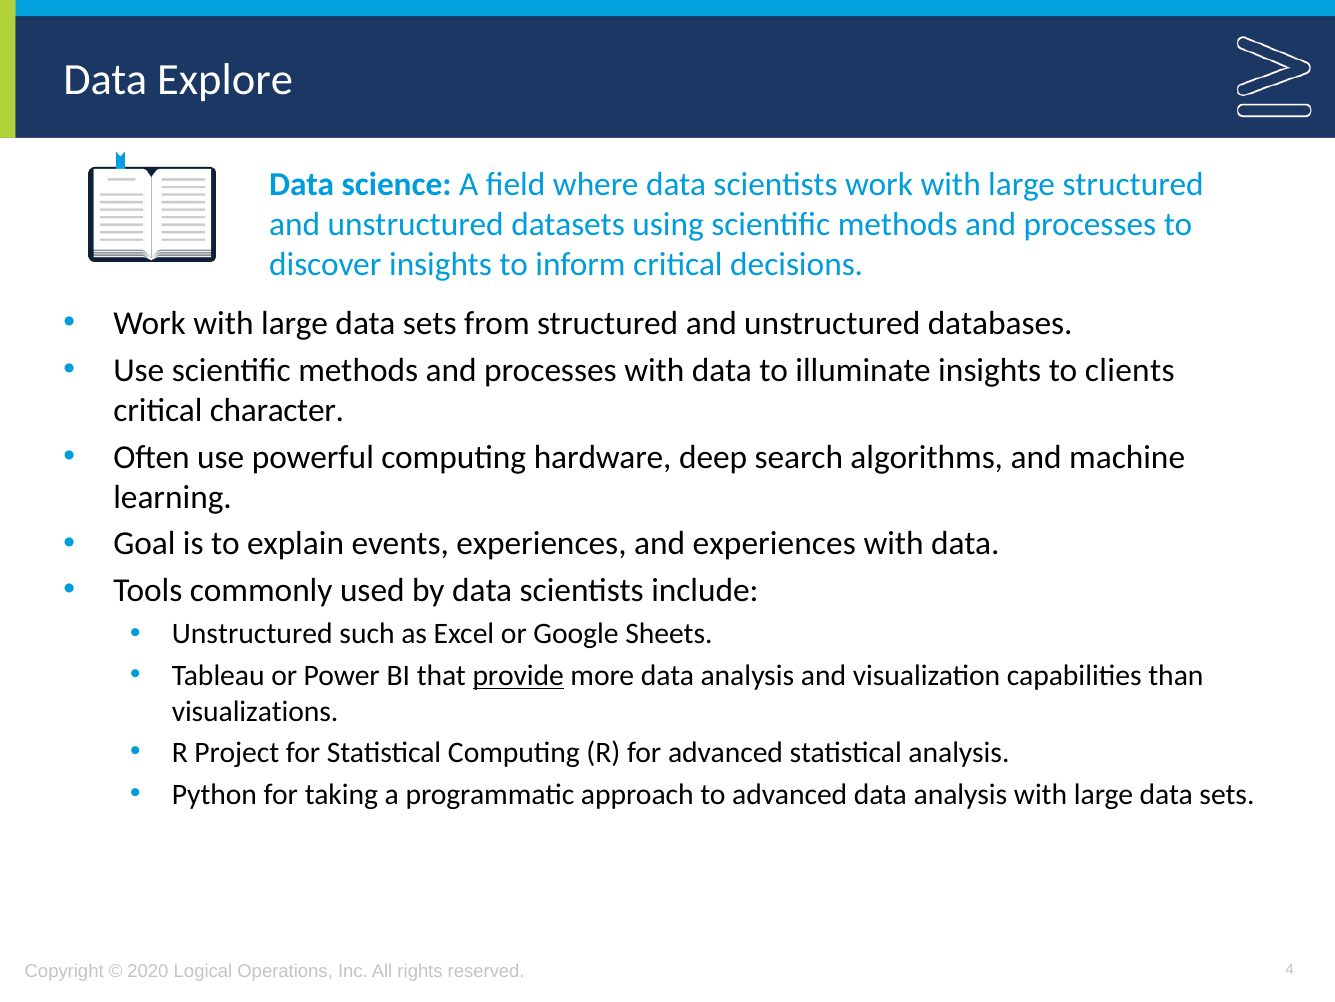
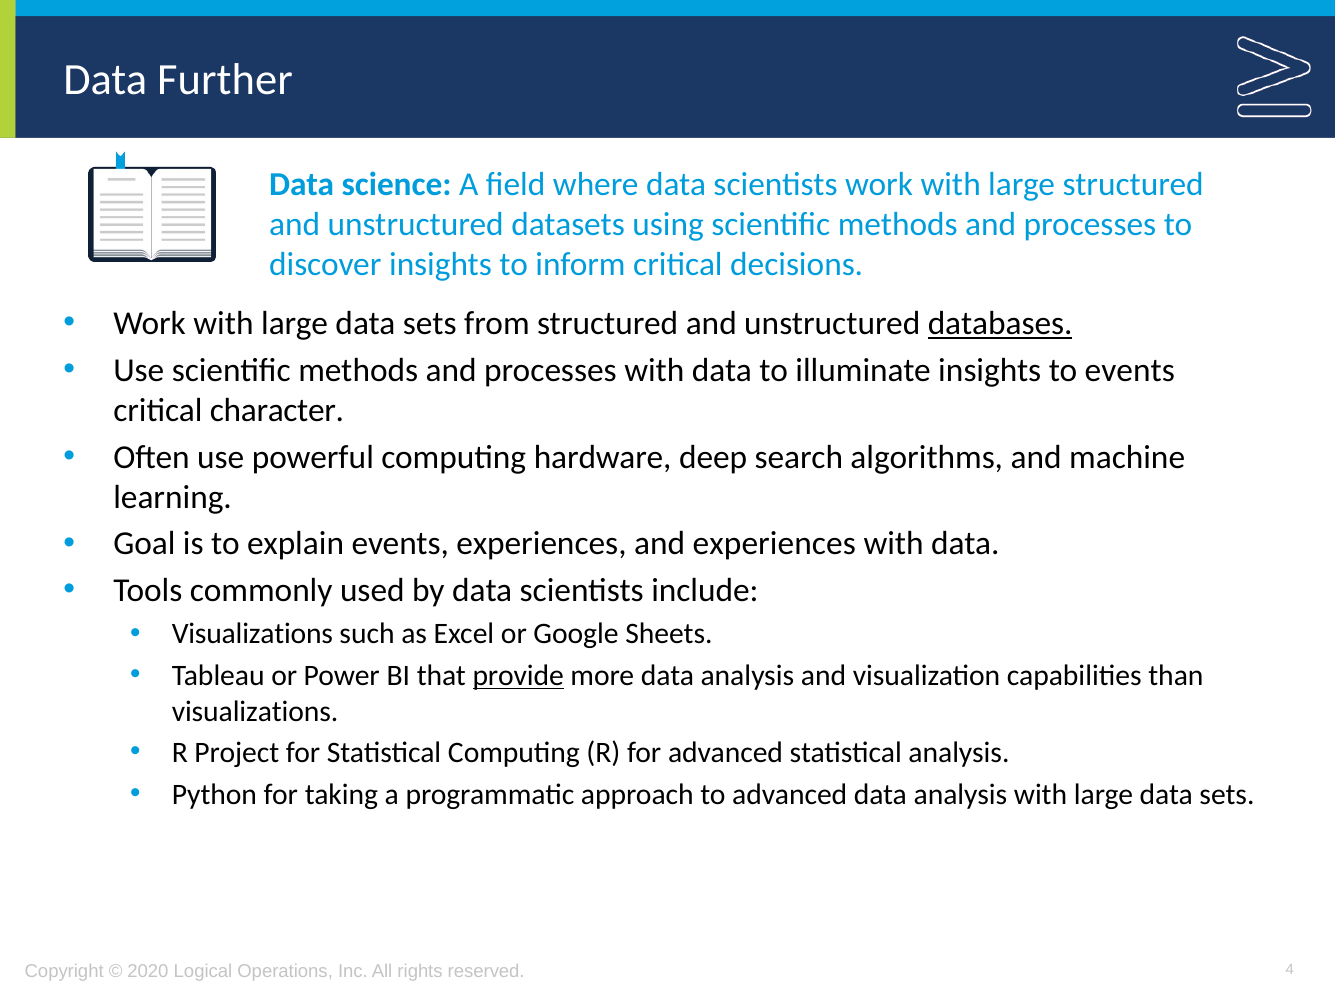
Explore: Explore -> Further (225, 79)
databases underline: none -> present (1000, 323)
to clients: clients -> events (1130, 370)
Unstructured: Unstructured -> Visualizations (252, 634)
